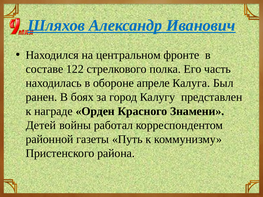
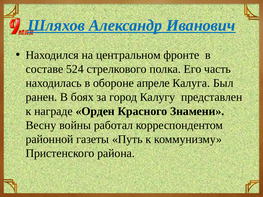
122: 122 -> 524 (75, 69)
Детей: Детей -> Весну (41, 125)
